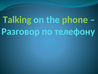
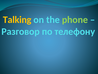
Talking colour: light green -> yellow (17, 20)
